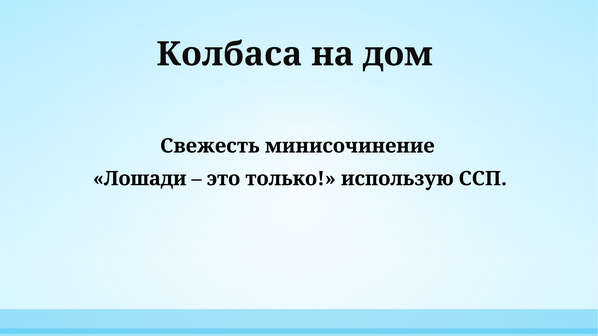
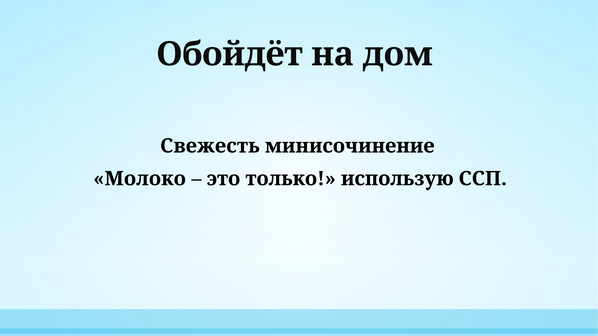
Колбаса: Колбаса -> Обойдёт (230, 54)
Лошади: Лошади -> Молоко (140, 179)
